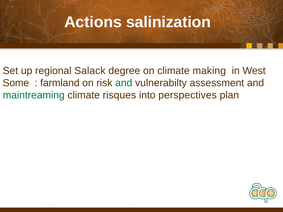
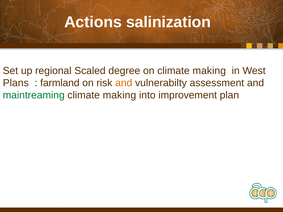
Salack: Salack -> Scaled (90, 71)
Some: Some -> Plans (16, 83)
and colour: green -> orange (124, 83)
risques: risques -> making (119, 95)
perspectives: perspectives -> improvement (188, 95)
